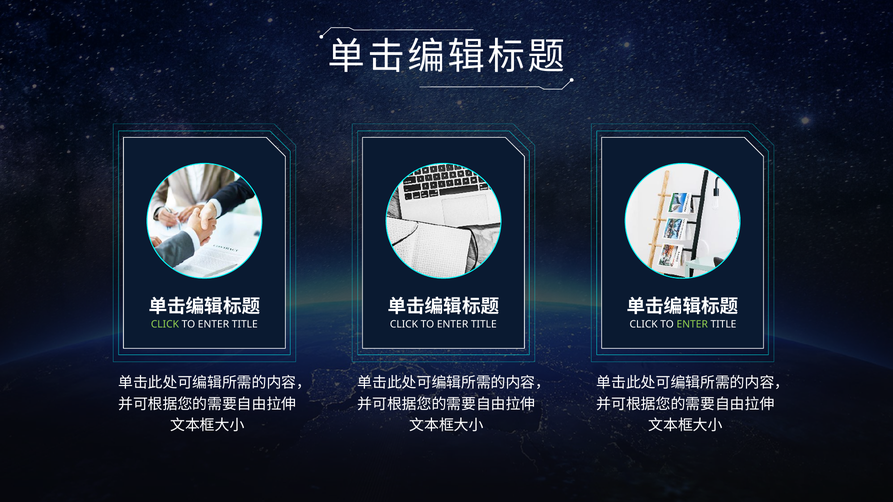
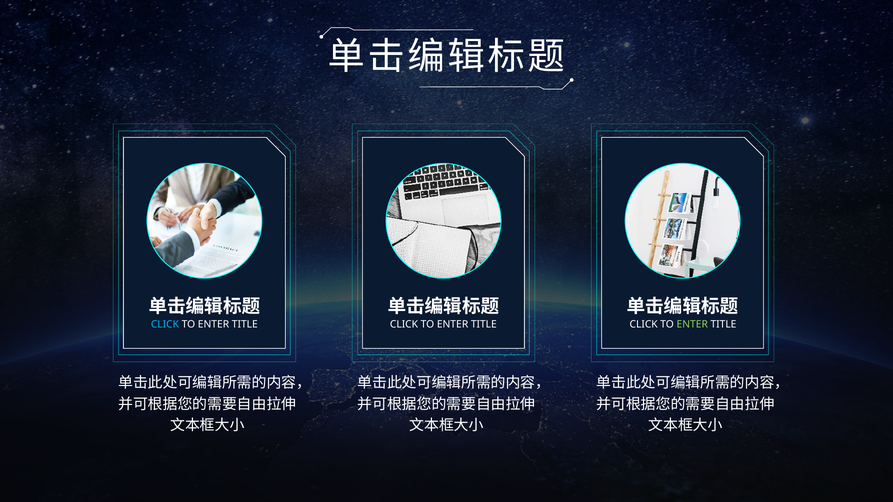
CLICK colour: light green -> light blue (165, 324)
